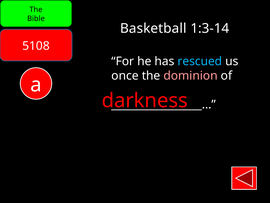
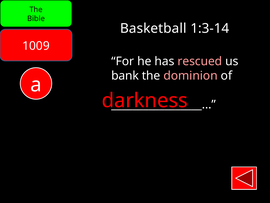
5108: 5108 -> 1009 (36, 46)
rescued colour: light blue -> pink (200, 61)
once: once -> bank (125, 76)
